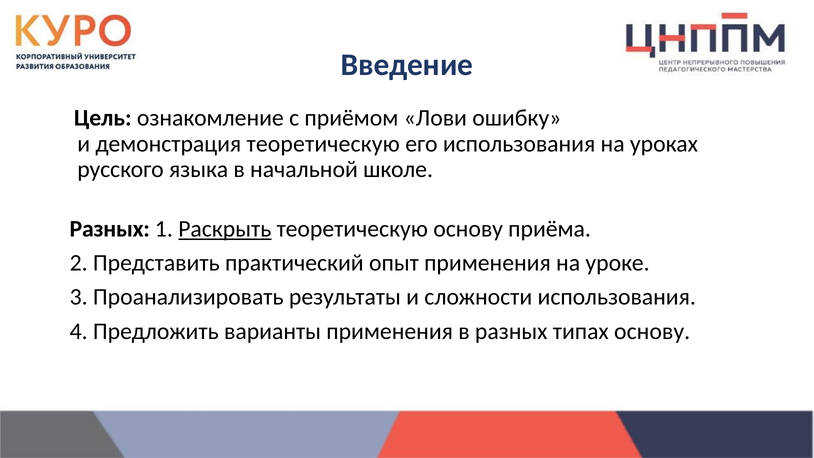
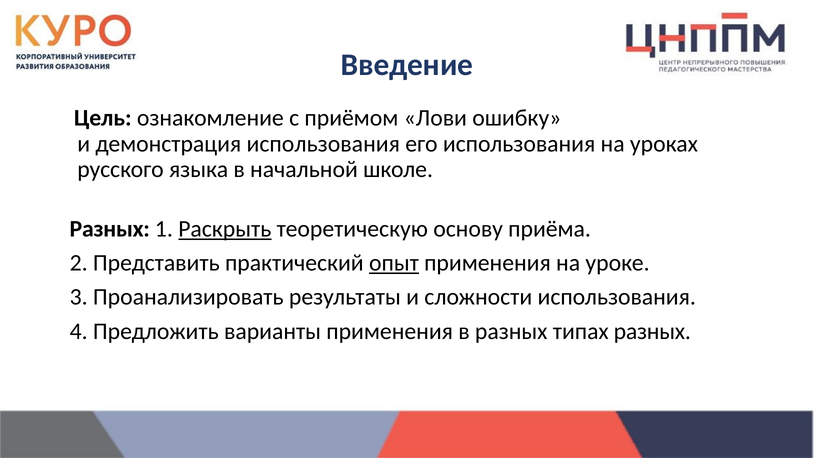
демонстрация теоретическую: теоретическую -> использования (323, 144)
опыт underline: none -> present (394, 263)
типах основу: основу -> разных (652, 331)
